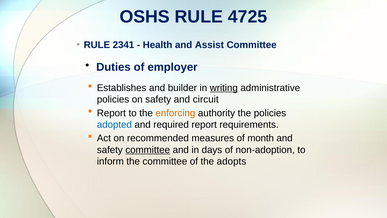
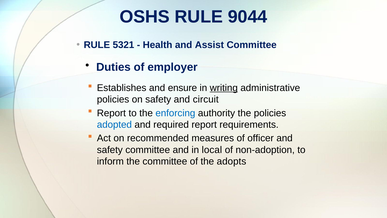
4725: 4725 -> 9044 (248, 17)
2341: 2341 -> 5321 (123, 45)
builder: builder -> ensure (182, 88)
enforcing colour: orange -> blue (175, 113)
month: month -> officer (261, 138)
committee underline: present -> none (148, 150)
days: days -> local (212, 150)
